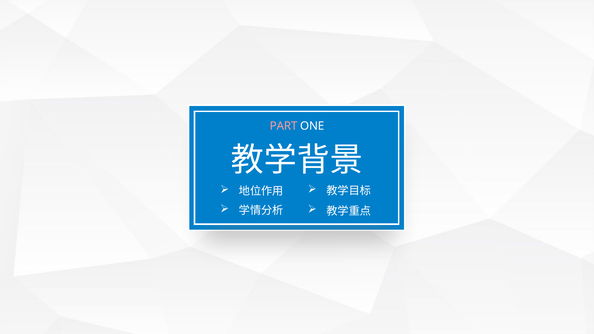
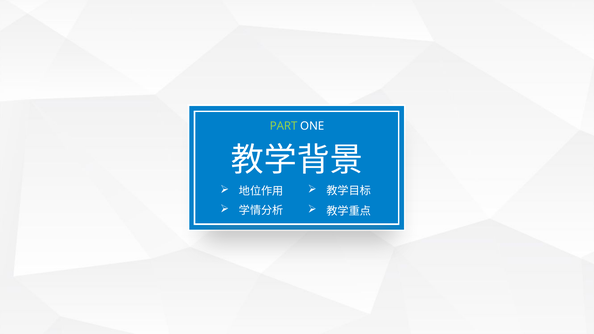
PART colour: pink -> light green (284, 126)
